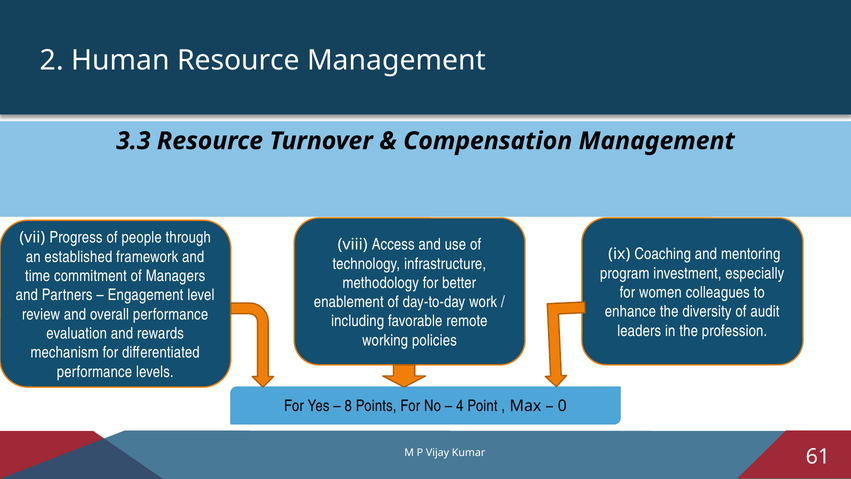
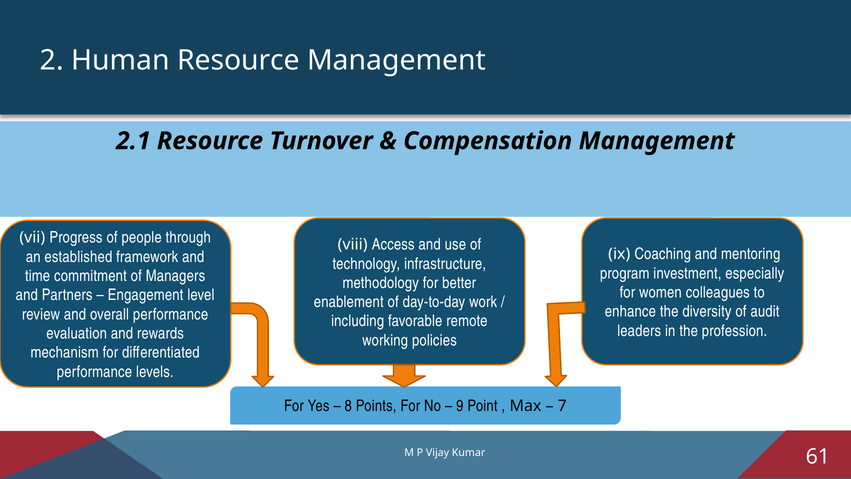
3.3: 3.3 -> 2.1 (133, 141)
4: 4 -> 9 (460, 406)
0: 0 -> 7 (562, 406)
